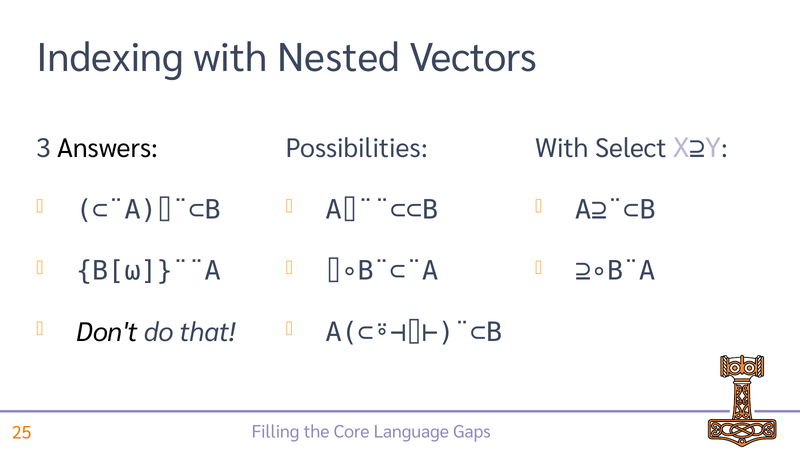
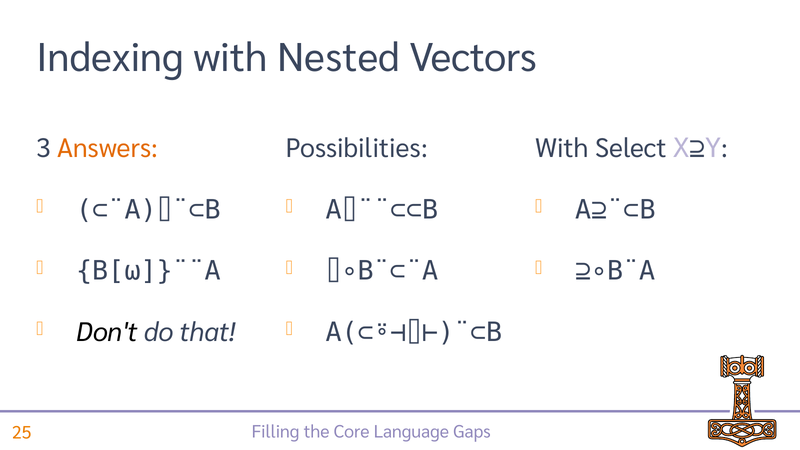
Answers colour: black -> orange (108, 149)
